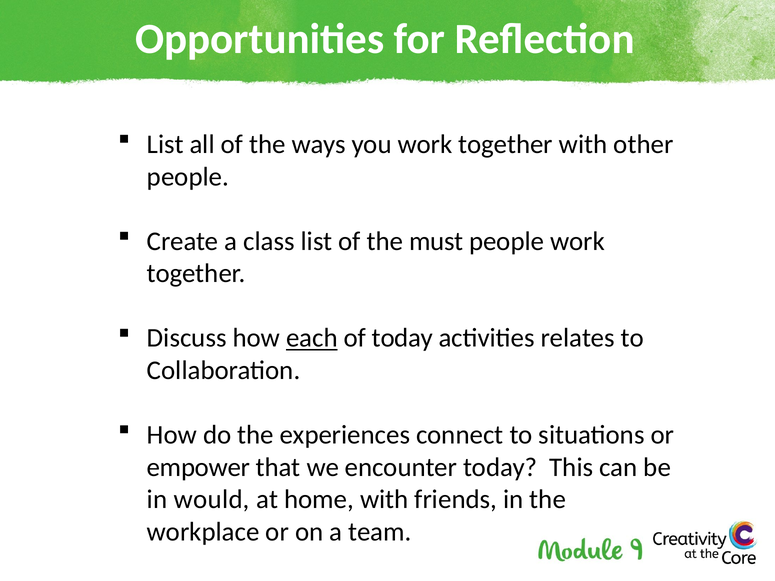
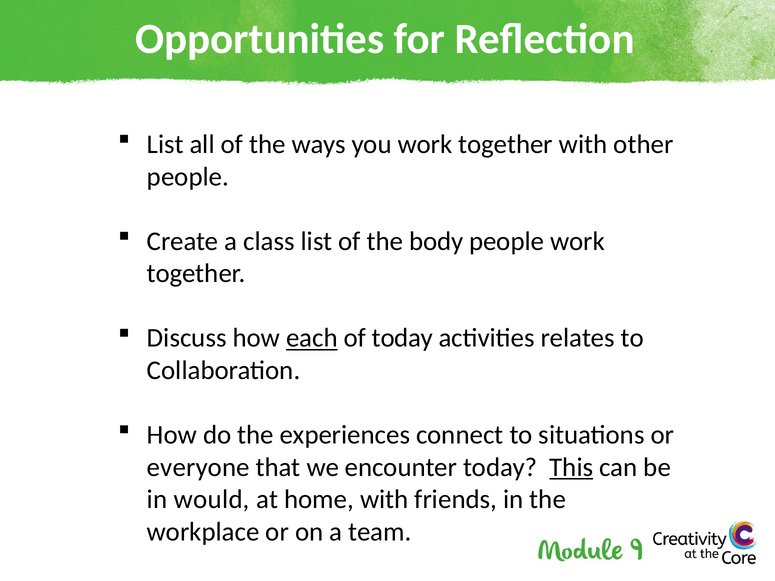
must: must -> body (436, 241)
empower: empower -> everyone (198, 467)
This underline: none -> present (571, 467)
